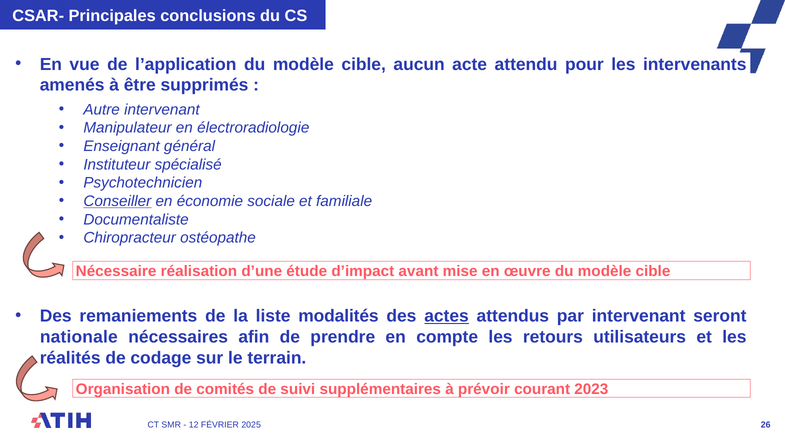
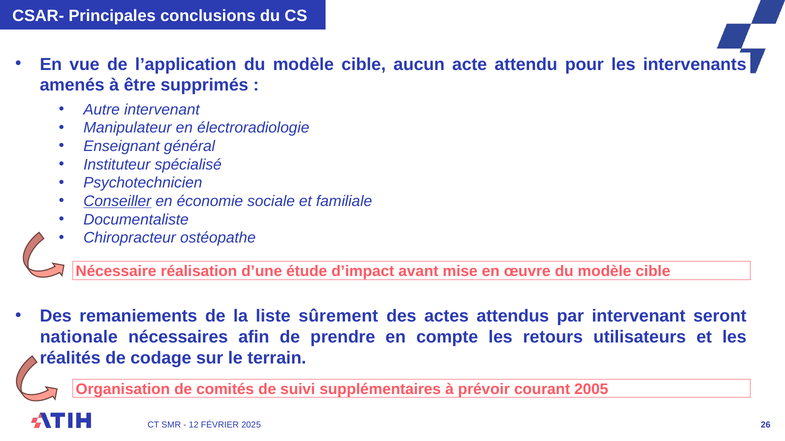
modalités: modalités -> sûrement (338, 317)
actes underline: present -> none (447, 317)
2023: 2023 -> 2005 (591, 390)
